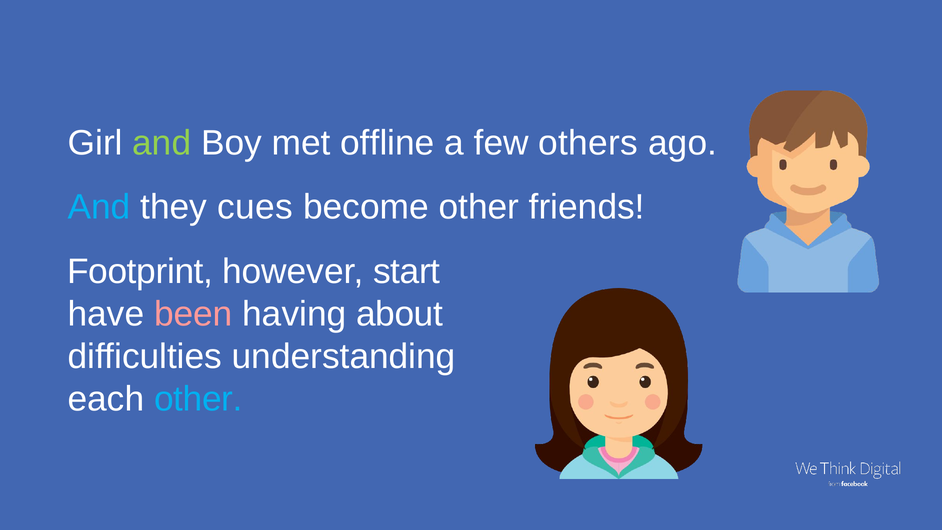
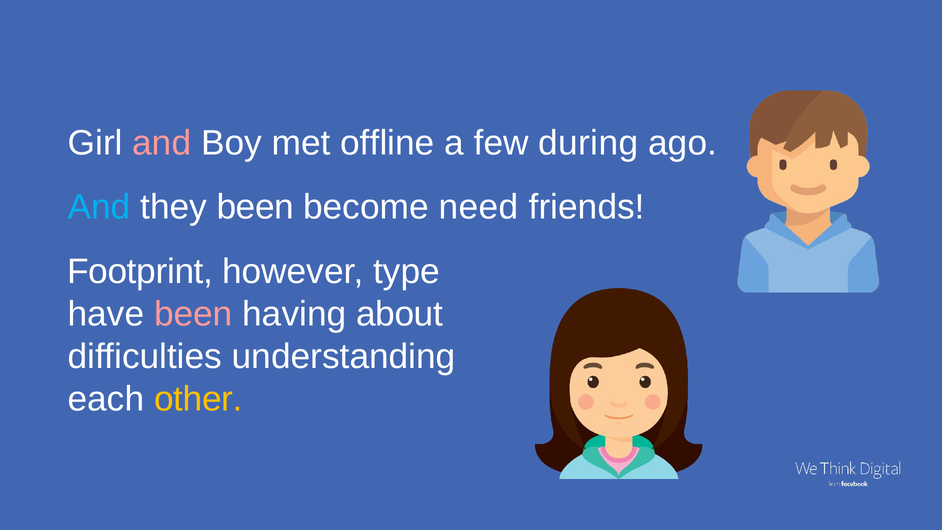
and colour: light green -> pink (162, 143)
others: others -> during (588, 143)
they cues: cues -> been (255, 207)
become other: other -> need (479, 207)
start: start -> type (406, 272)
other colour: light blue -> yellow (198, 399)
